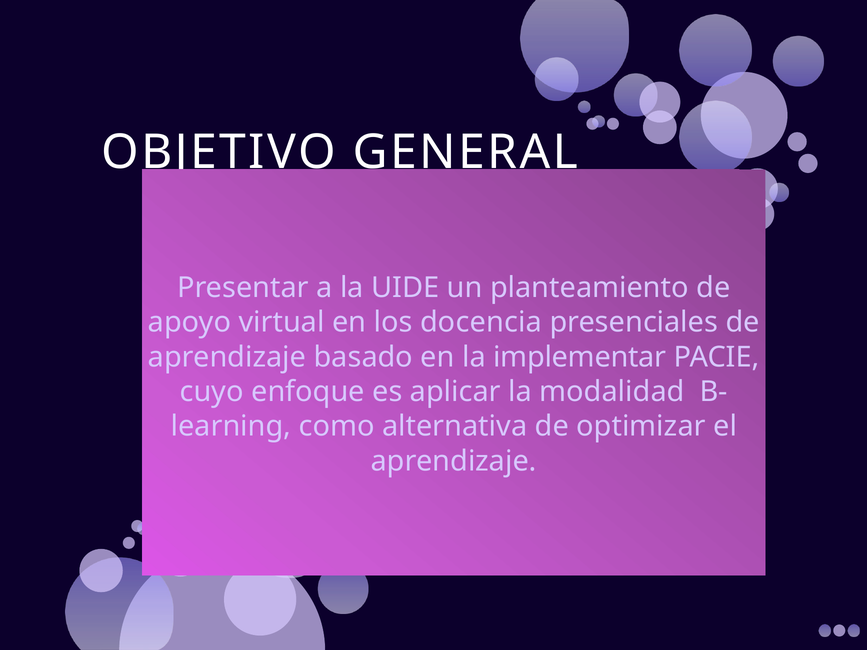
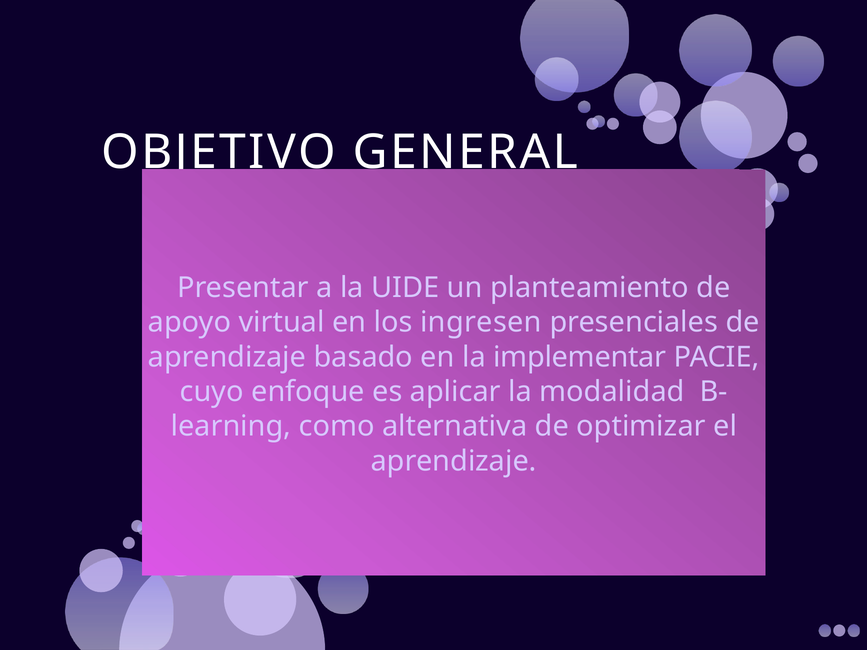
docencia: docencia -> ingresen (481, 323)
